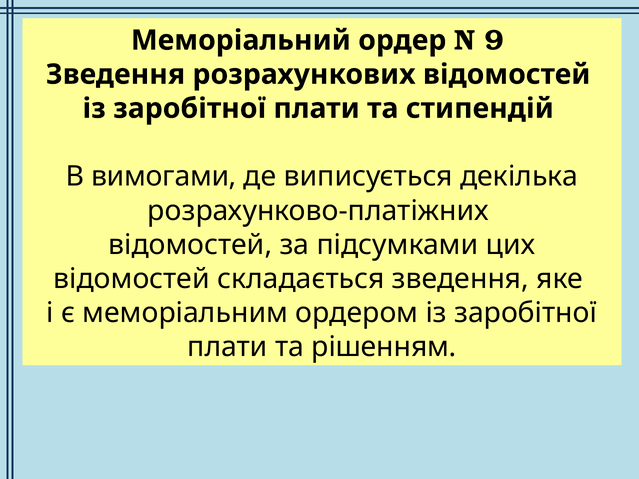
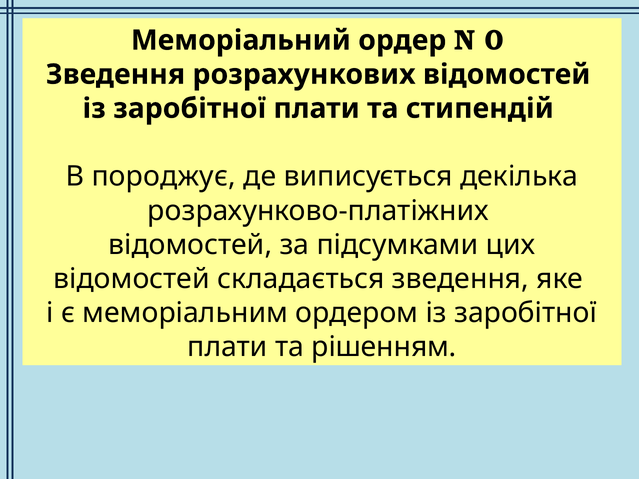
9: 9 -> 0 (494, 40)
вимогами: вимогами -> породжує (164, 177)
